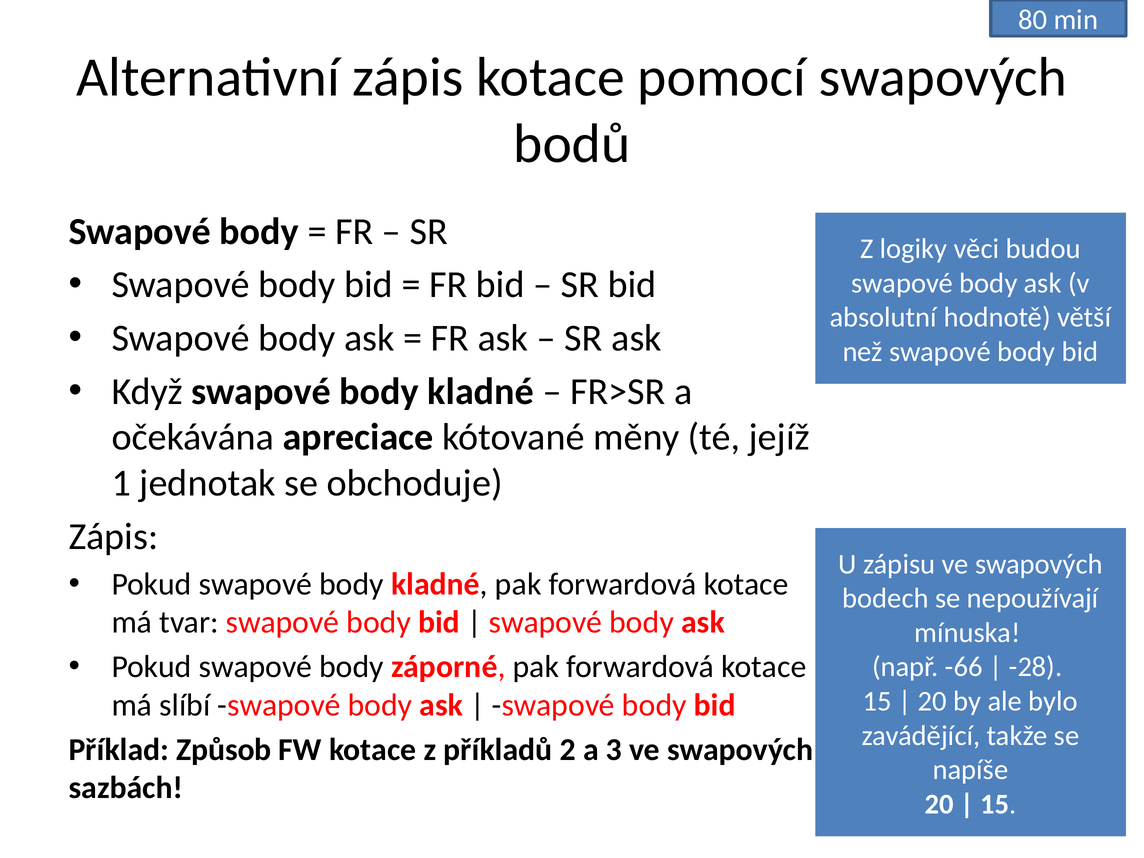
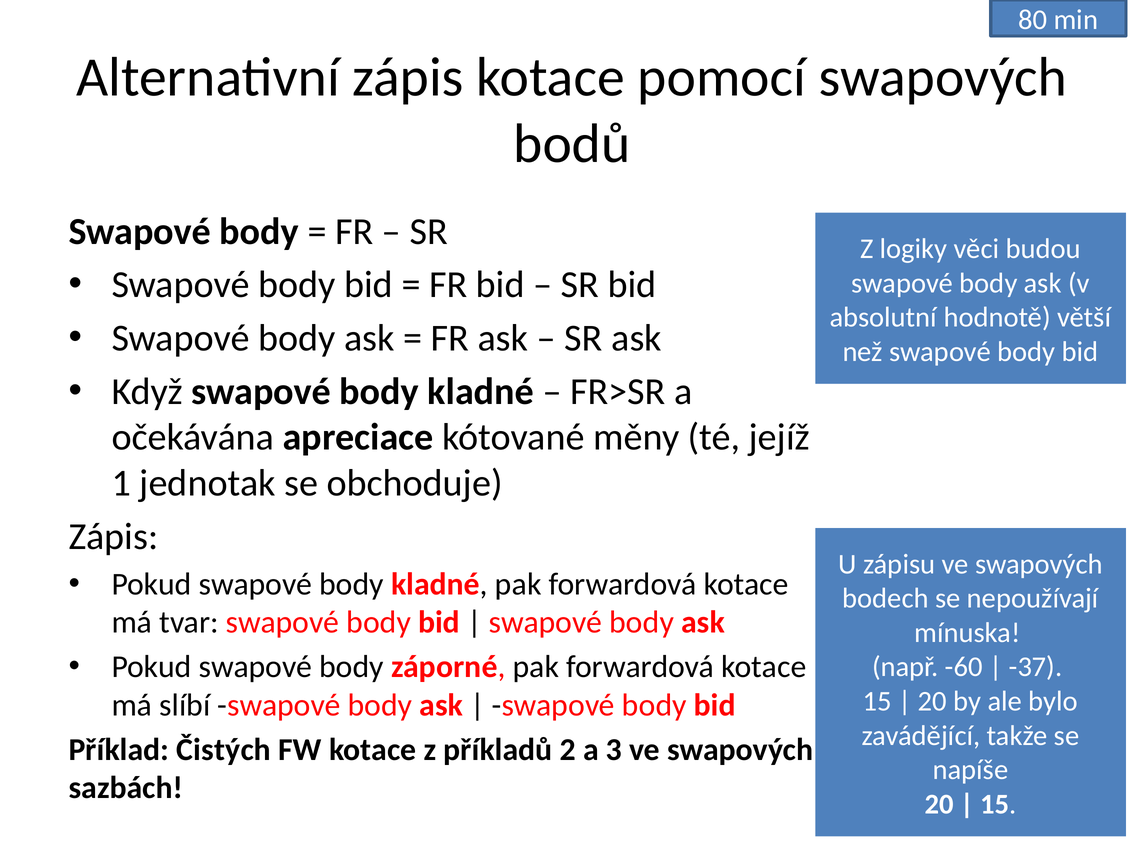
-66: -66 -> -60 (964, 667)
-28: -28 -> -37 (1036, 667)
Způsob: Způsob -> Čistých (224, 750)
